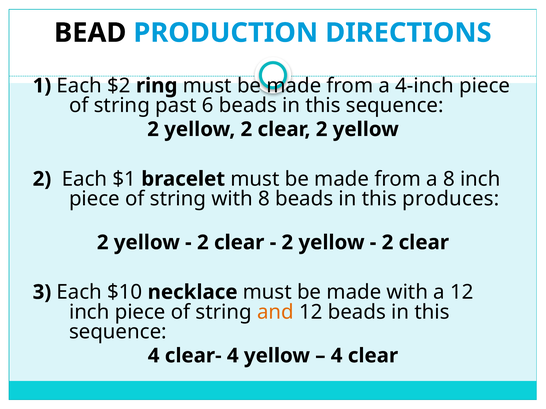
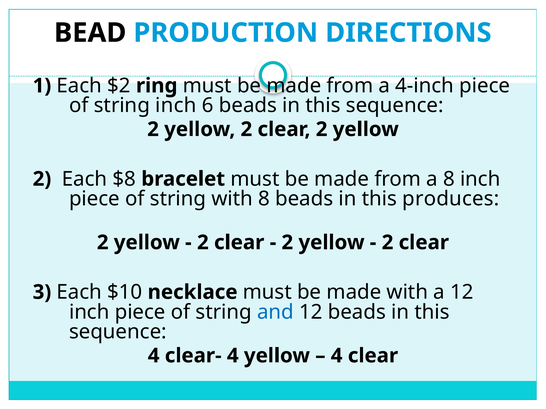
string past: past -> inch (176, 106)
$1: $1 -> $8 (124, 179)
and colour: orange -> blue (275, 312)
